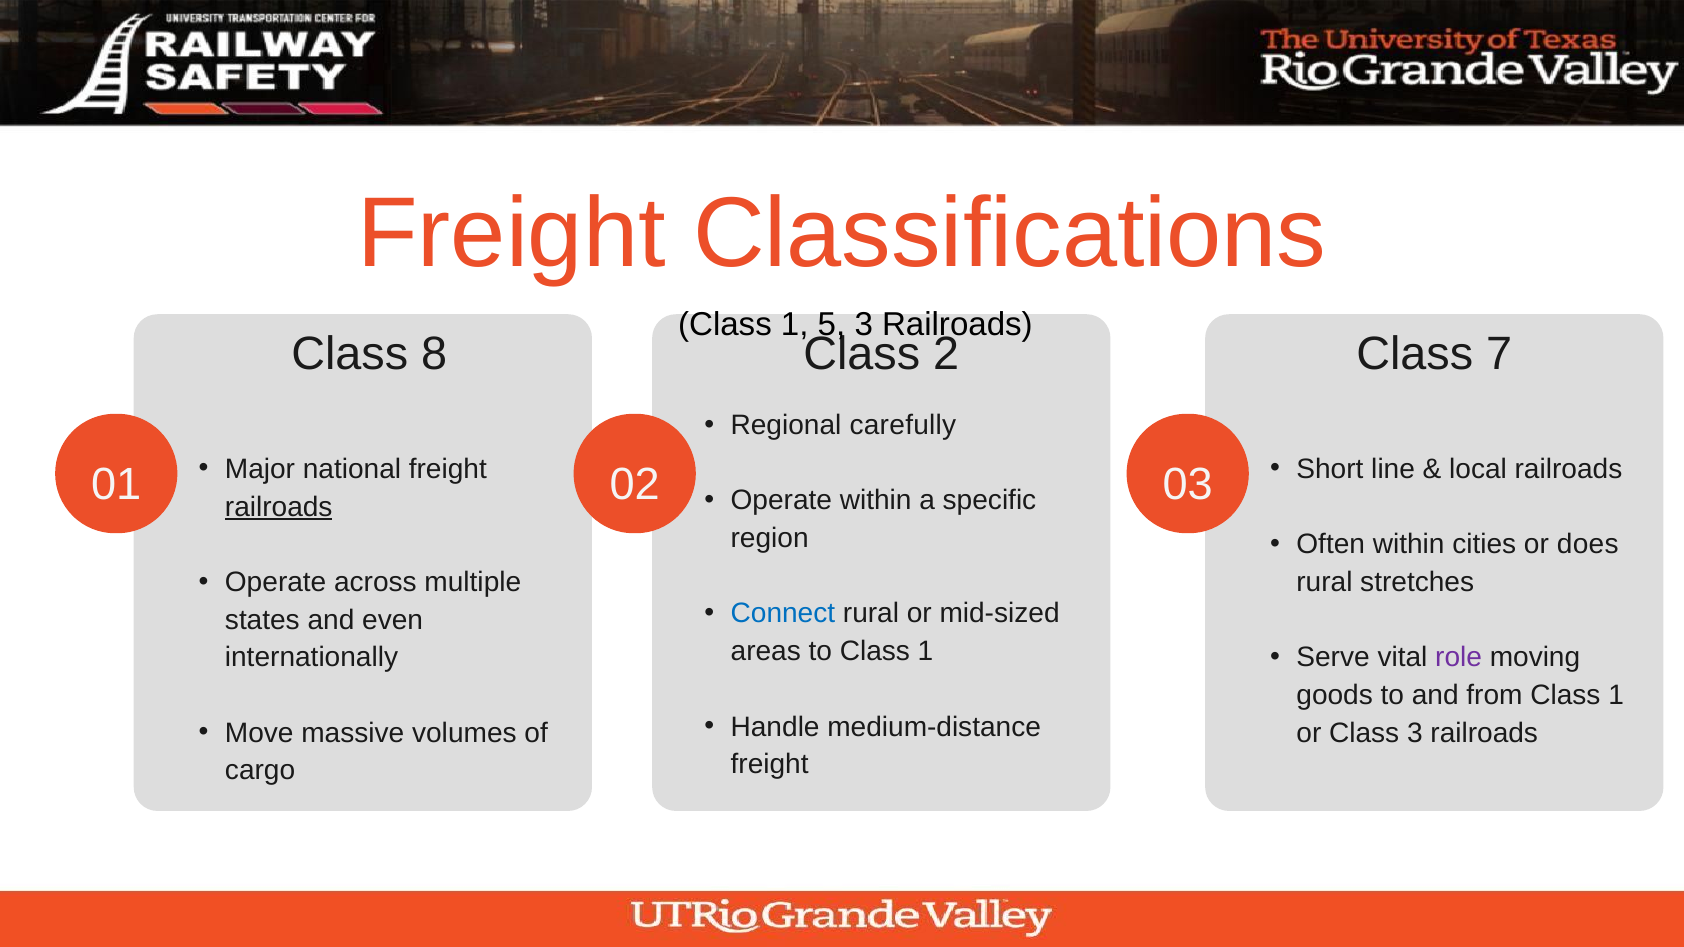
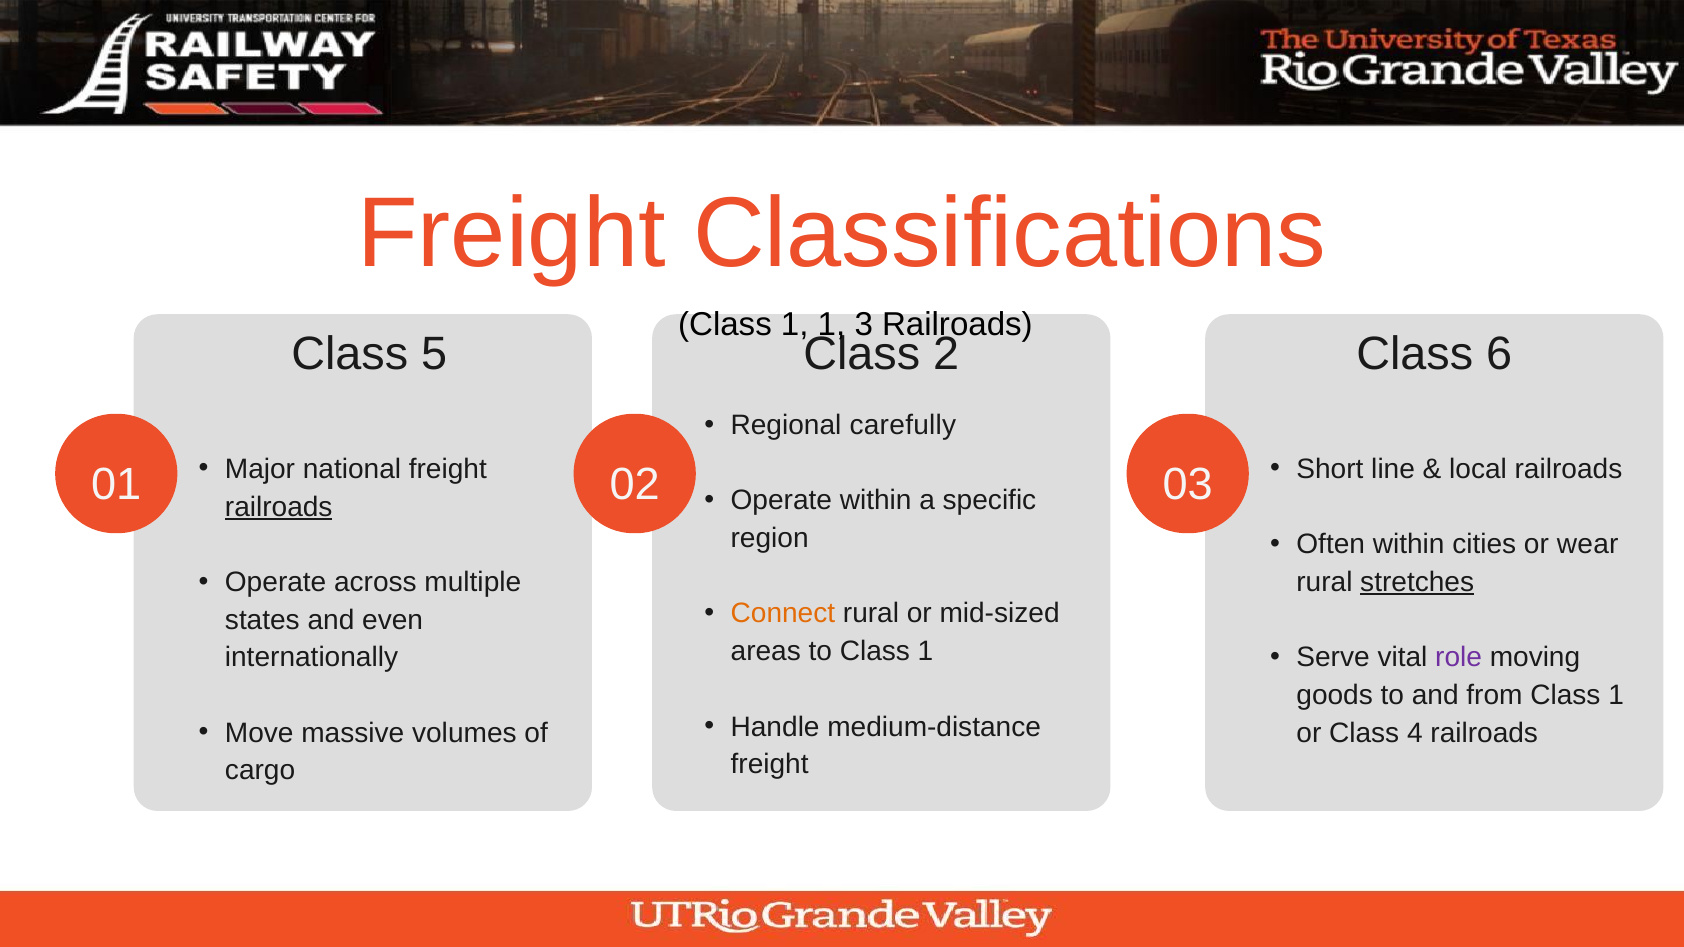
1 5: 5 -> 1 (831, 325)
8: 8 -> 5 (434, 355)
7: 7 -> 6 (1499, 355)
does: does -> wear (1588, 545)
stretches underline: none -> present (1417, 582)
Connect colour: blue -> orange (783, 614)
Class 3: 3 -> 4 (1415, 733)
